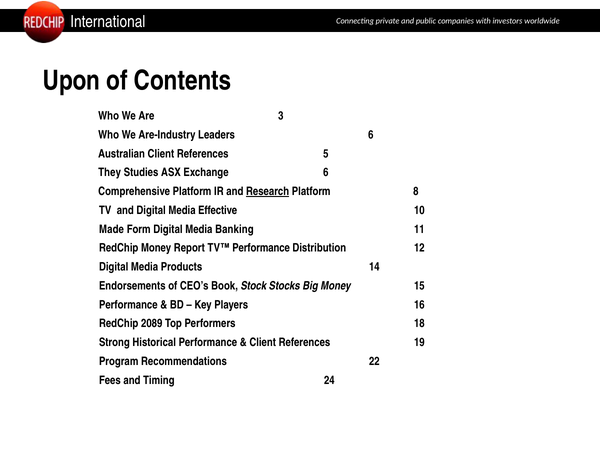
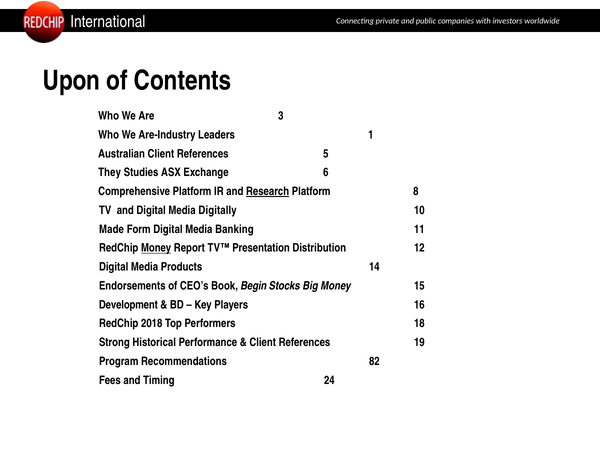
Leaders 6: 6 -> 1 (371, 135)
Effective: Effective -> Digitally (218, 210)
Money underline: none -> present (156, 248)
TV™ Performance: Performance -> Presentation (261, 248)
Stock: Stock -> Begin (254, 286)
Performance: Performance -> Development (128, 305)
2089: 2089 -> 2018 (152, 324)
22: 22 -> 82 (374, 361)
